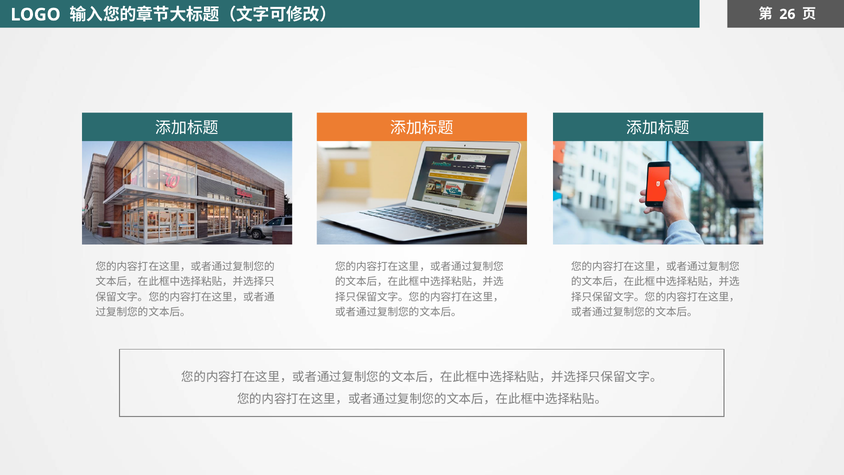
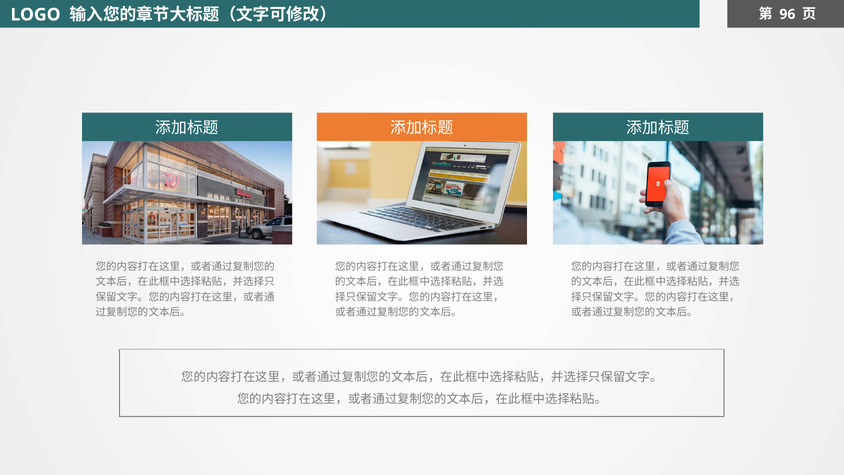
26: 26 -> 96 (787, 14)
